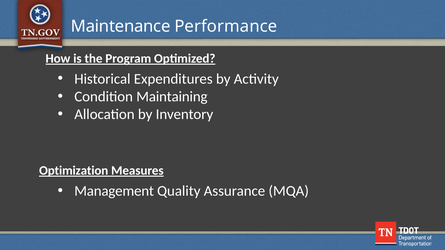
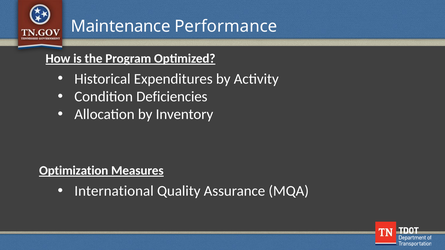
Maintaining: Maintaining -> Deficiencies (172, 97)
Management: Management -> International (114, 191)
